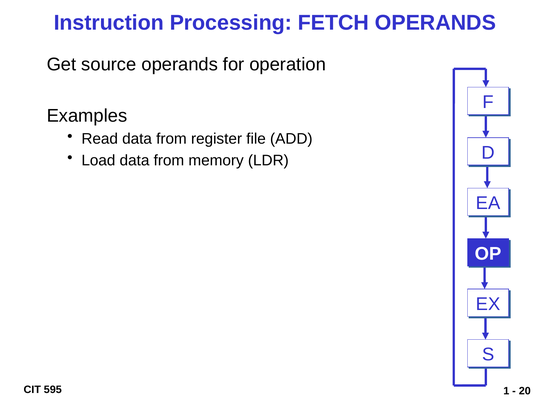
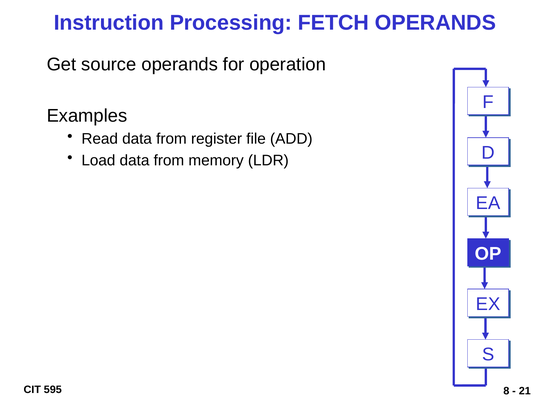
1: 1 -> 8 (506, 390)
20: 20 -> 21 (525, 390)
